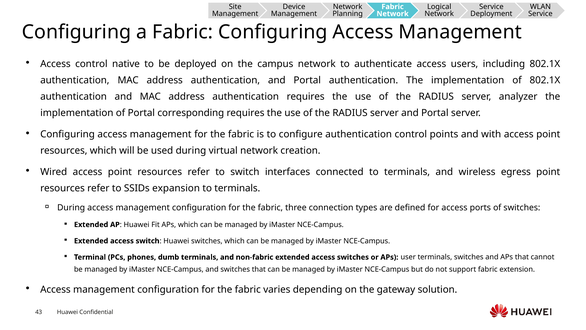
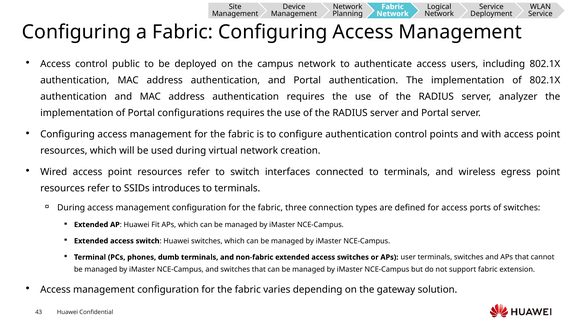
native: native -> public (126, 64)
corresponding: corresponding -> configurations (191, 113)
expansion: expansion -> introduces (176, 188)
